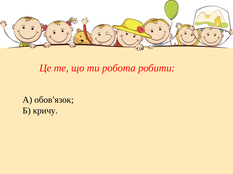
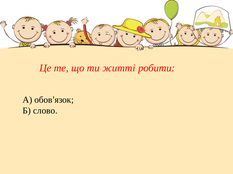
робота: робота -> житті (119, 68)
кричу: кричу -> слово (45, 111)
